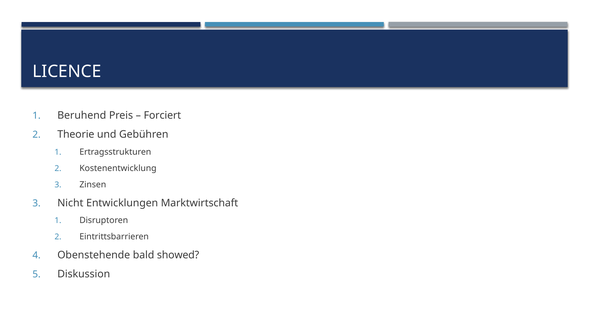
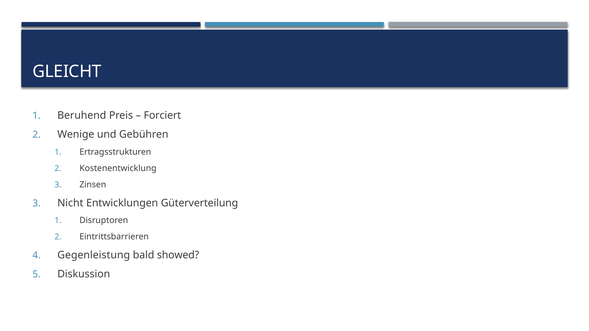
LICENCE: LICENCE -> GLEICHT (67, 72)
Theorie: Theorie -> Wenige (76, 135)
Marktwirtschaft: Marktwirtschaft -> Güterverteilung (200, 203)
Obenstehende: Obenstehende -> Gegenleistung (94, 255)
